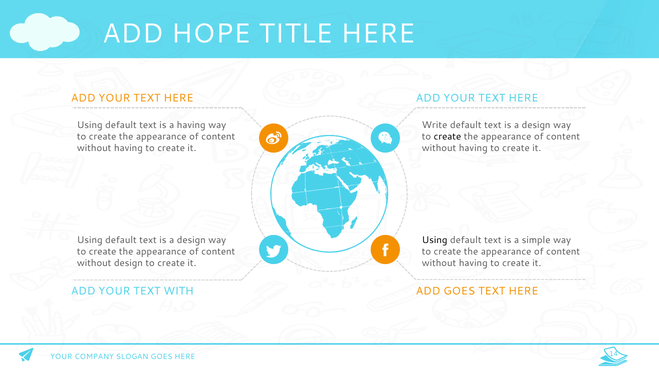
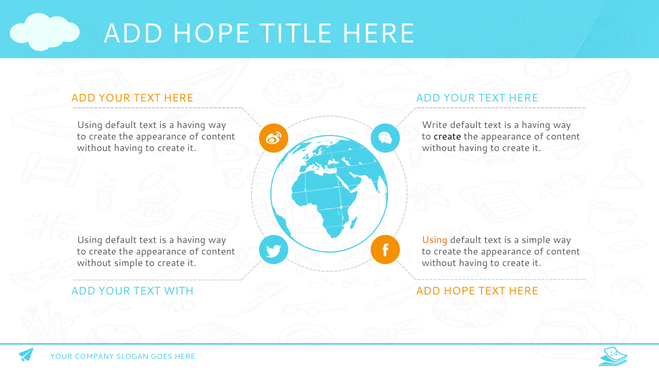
design: design -> having (536, 125)
design: design -> having (191, 241)
Using colour: black -> orange (435, 241)
without design: design -> simple (128, 264)
GOES: GOES -> HOPE (459, 292)
